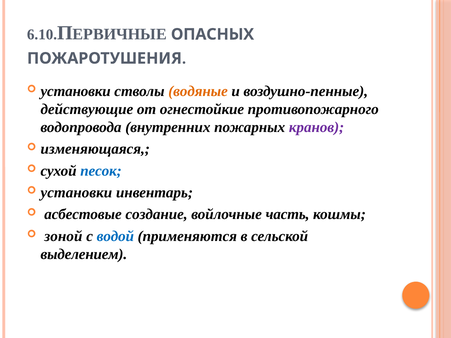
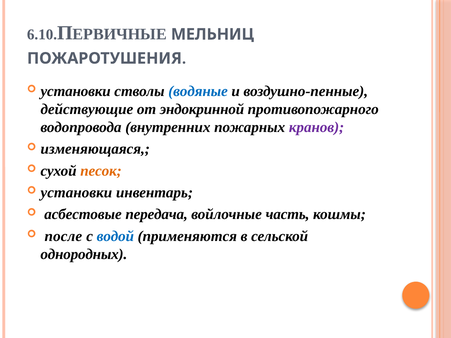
ОПАСНЫХ: ОПАСНЫХ -> МЕЛЬНИЦ (212, 34)
водяные colour: orange -> blue (198, 91)
огнестойкие: огнестойкие -> эндокринной (202, 109)
песок colour: blue -> orange (101, 171)
создание: создание -> передача (157, 215)
зоной: зоной -> после (63, 236)
выделением: выделением -> однородных (84, 254)
